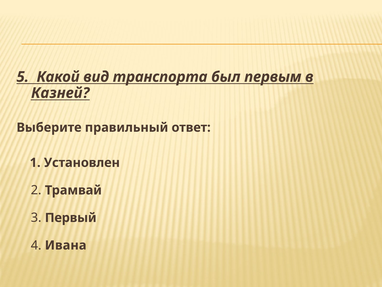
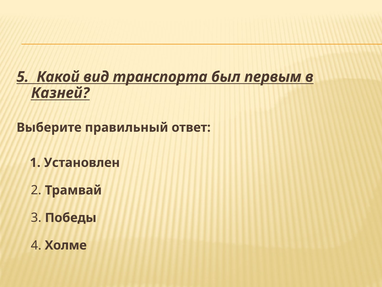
Первый: Первый -> Победы (71, 217)
Ивана: Ивана -> Холме (66, 245)
